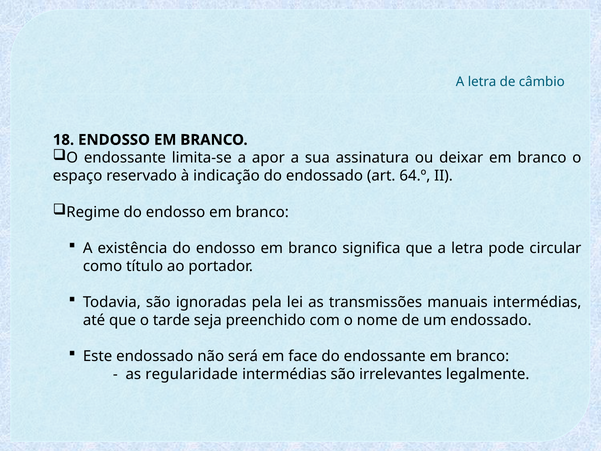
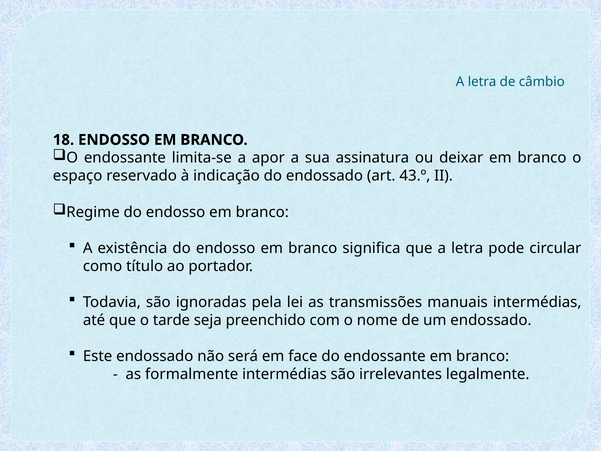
64.º: 64.º -> 43.º (415, 176)
regularidade: regularidade -> formalmente (192, 374)
